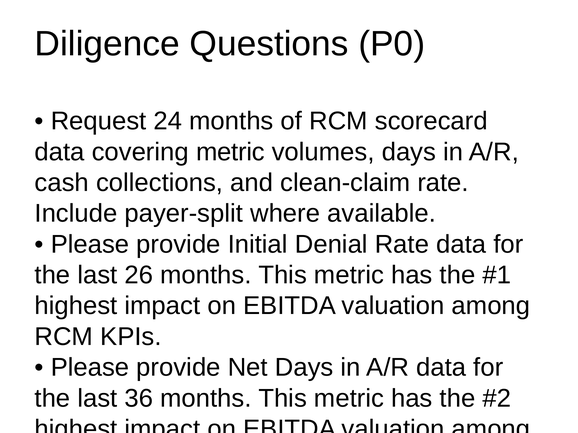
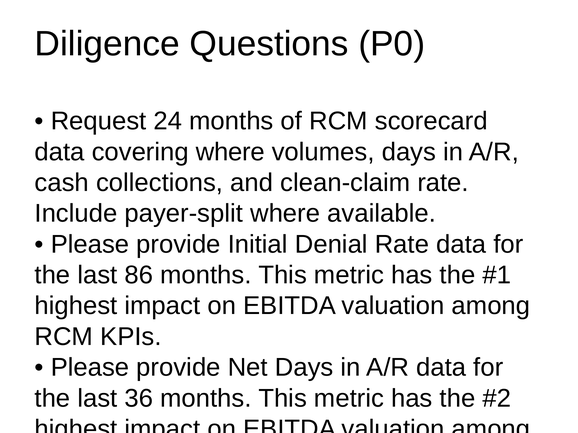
covering metric: metric -> where (230, 152)
26: 26 -> 86 (139, 275)
